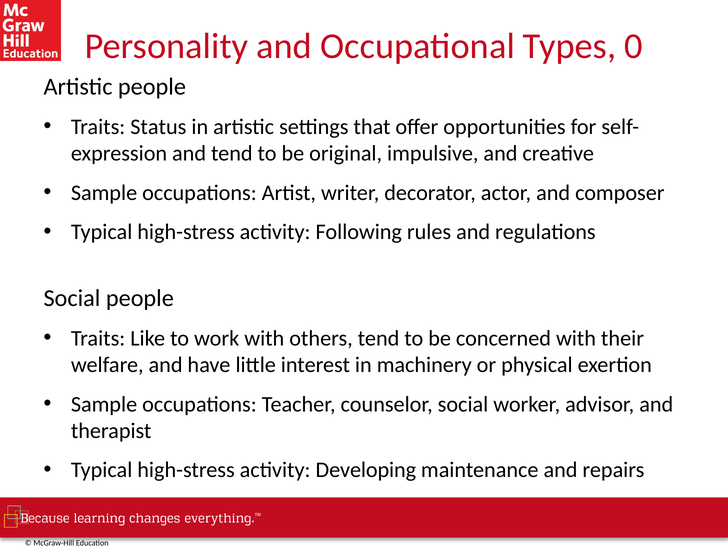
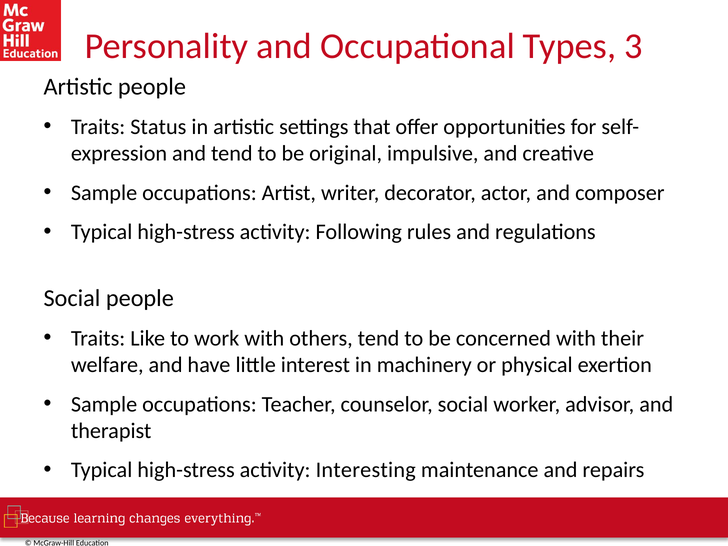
0: 0 -> 3 (634, 46)
Developing: Developing -> Interesting (366, 470)
